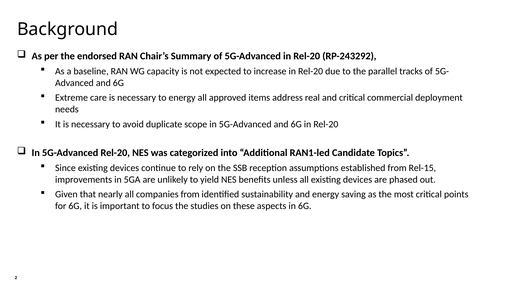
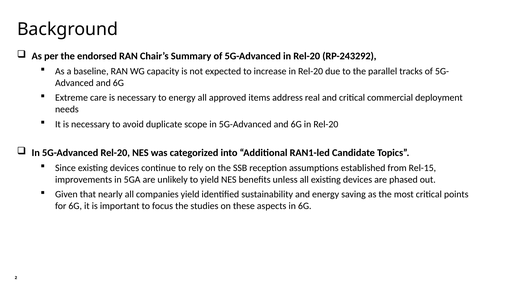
companies from: from -> yield (190, 194)
